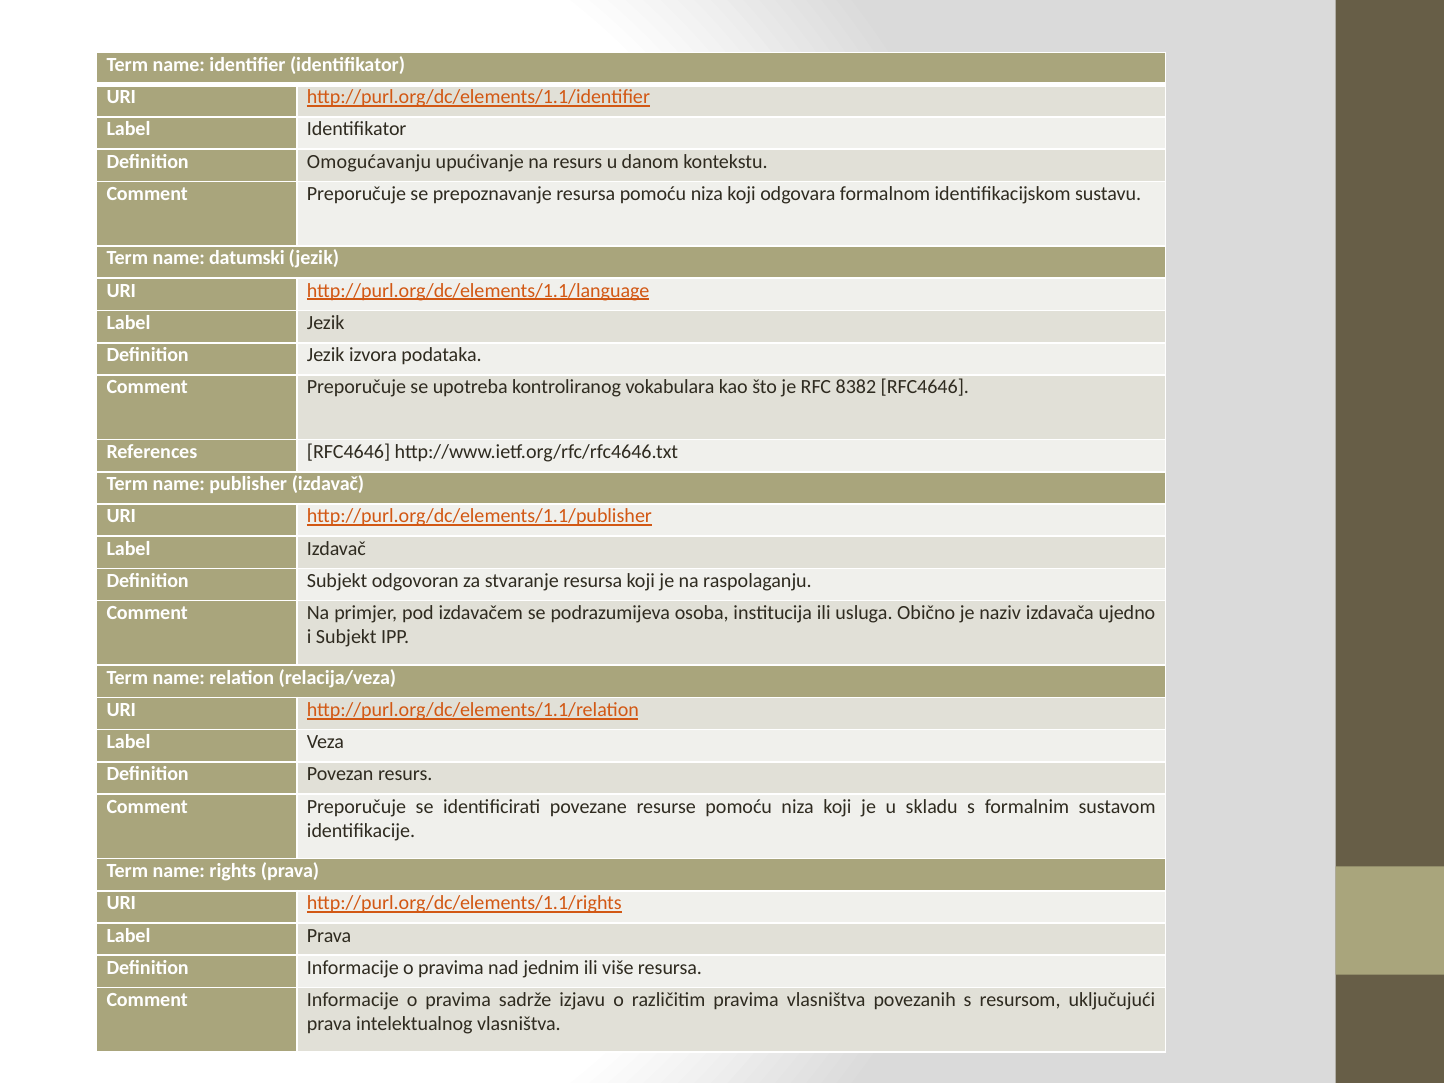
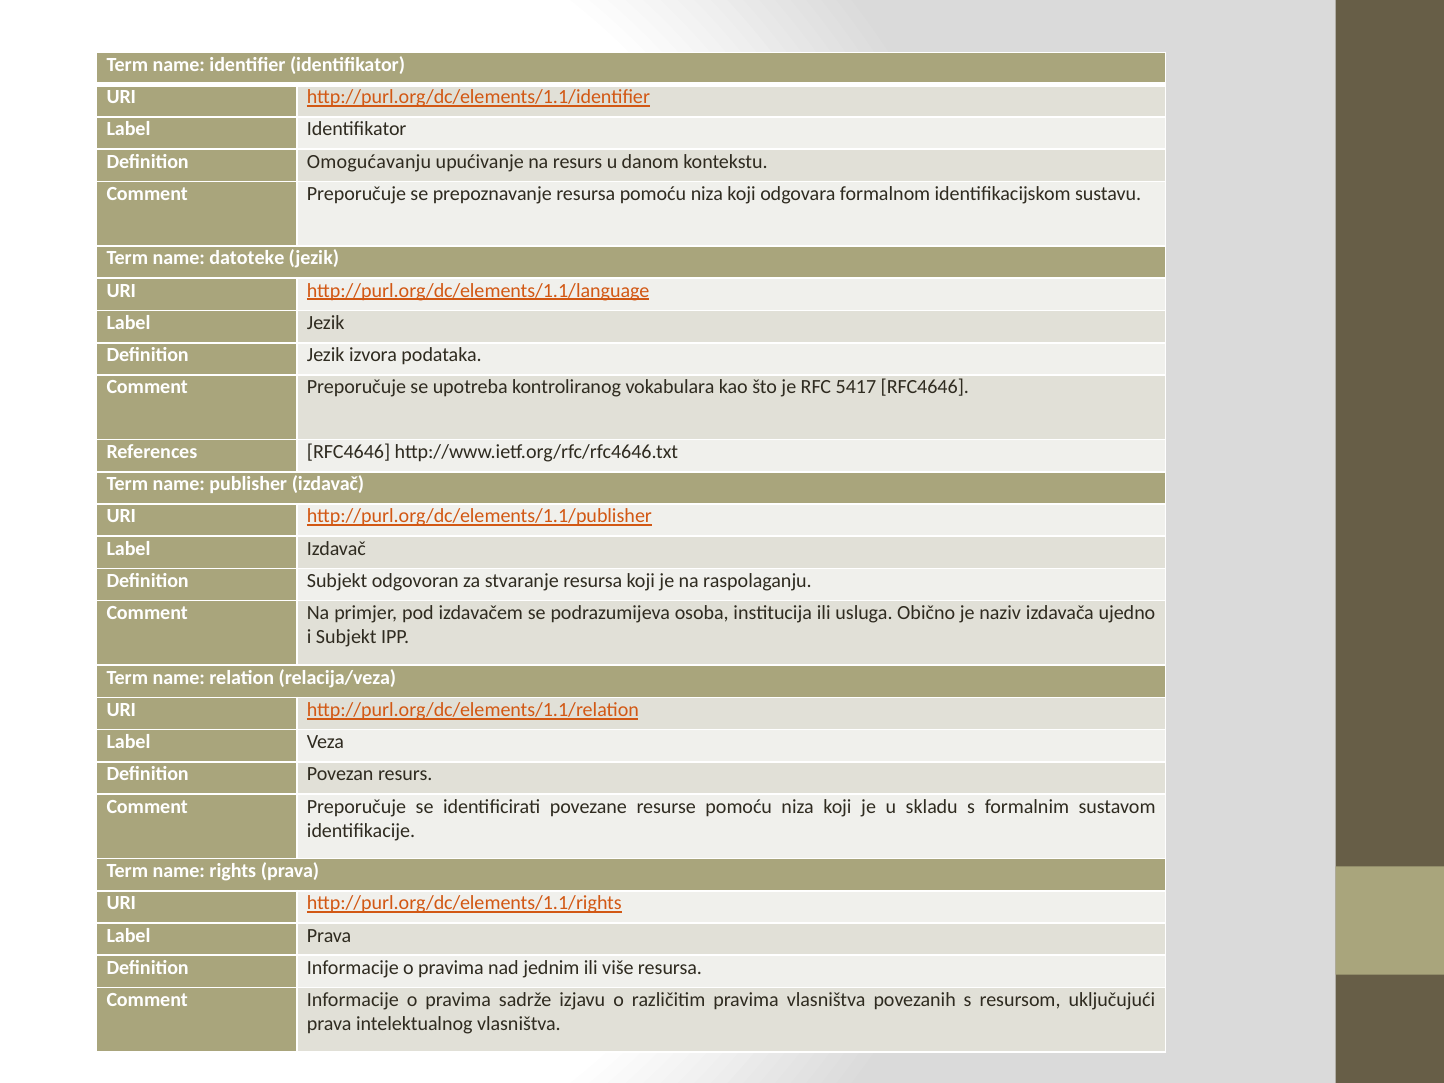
datumski: datumski -> datoteke (247, 258)
8382: 8382 -> 5417 (856, 387)
